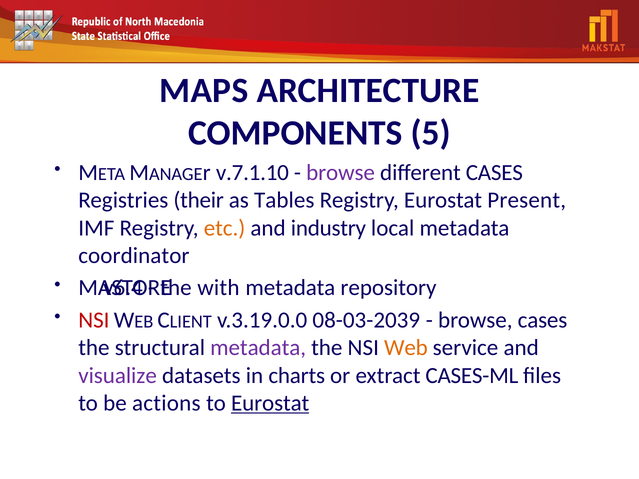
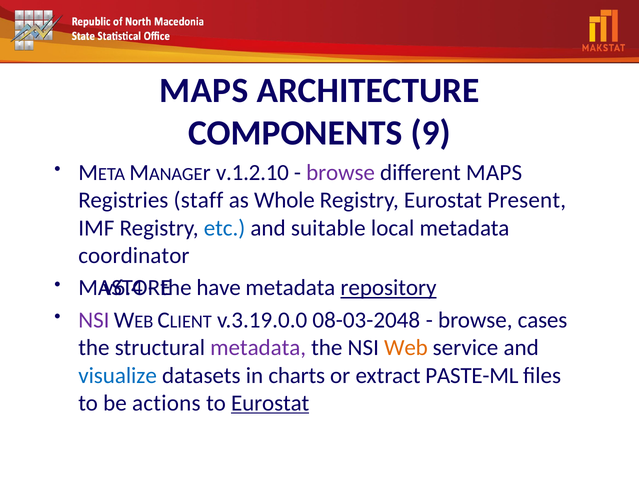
5: 5 -> 9 (431, 133)
v.7.1.10: v.7.1.10 -> v.1.2.10 (252, 173)
different CASES: CASES -> MAPS (494, 173)
their: their -> staff (198, 200)
Tables: Tables -> Whole (284, 200)
etc colour: orange -> blue (225, 228)
industry: industry -> suitable (328, 228)
with: with -> have (219, 288)
repository underline: none -> present (388, 288)
NSI colour: red -> purple (94, 320)
08-03-2039: 08-03-2039 -> 08-03-2048 (366, 320)
visualize colour: purple -> blue (118, 376)
CASES-ML: CASES-ML -> PASTE-ML (472, 376)
